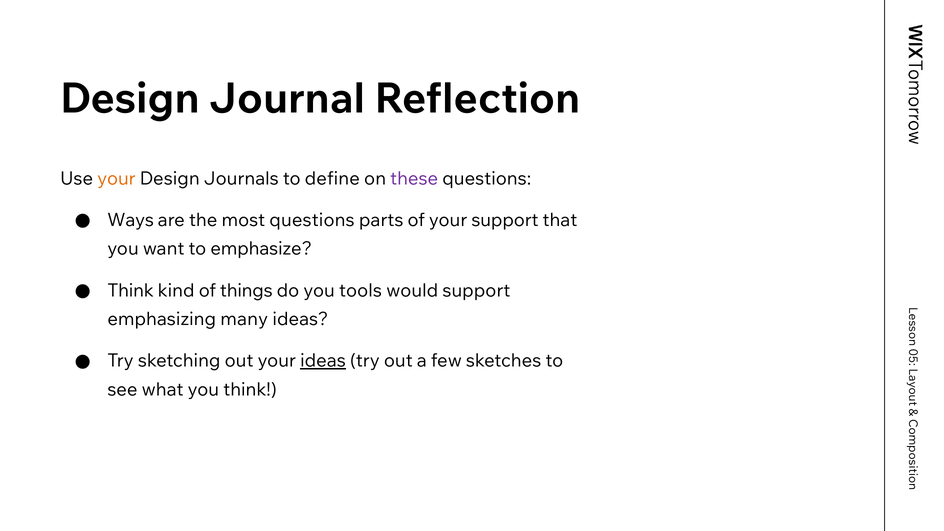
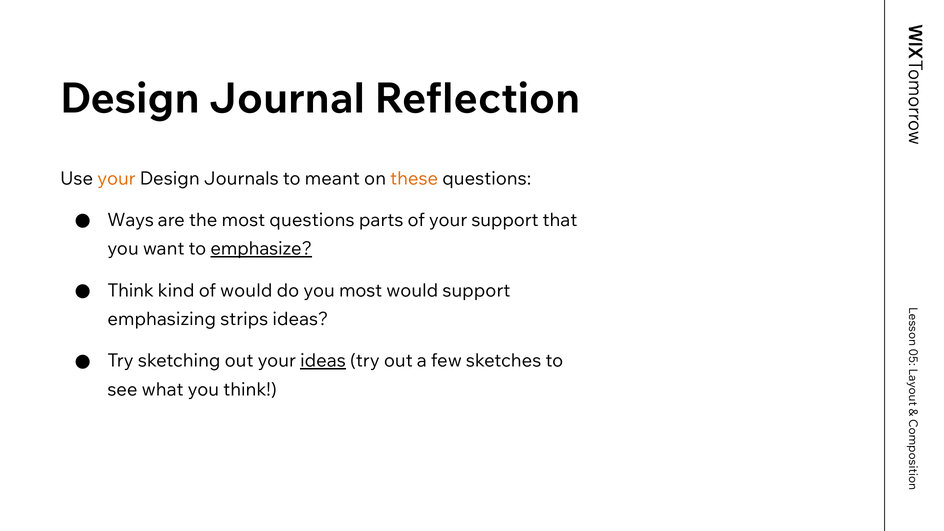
define: define -> meant (332, 178)
these colour: purple -> orange (414, 178)
emphasize underline: none -> present (261, 249)
of things: things -> would (246, 291)
you tools: tools -> most (361, 291)
many: many -> strips (244, 319)
